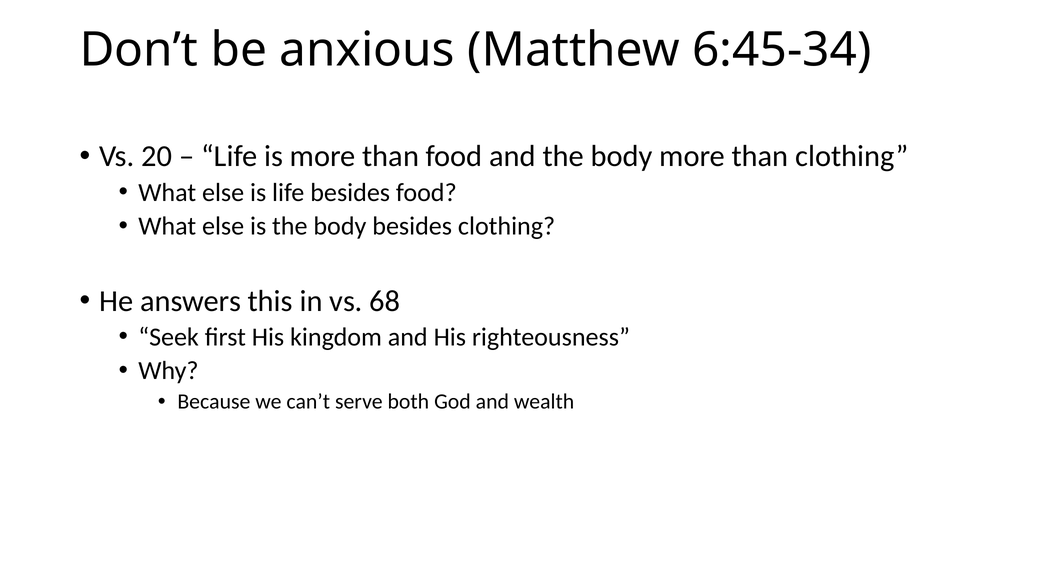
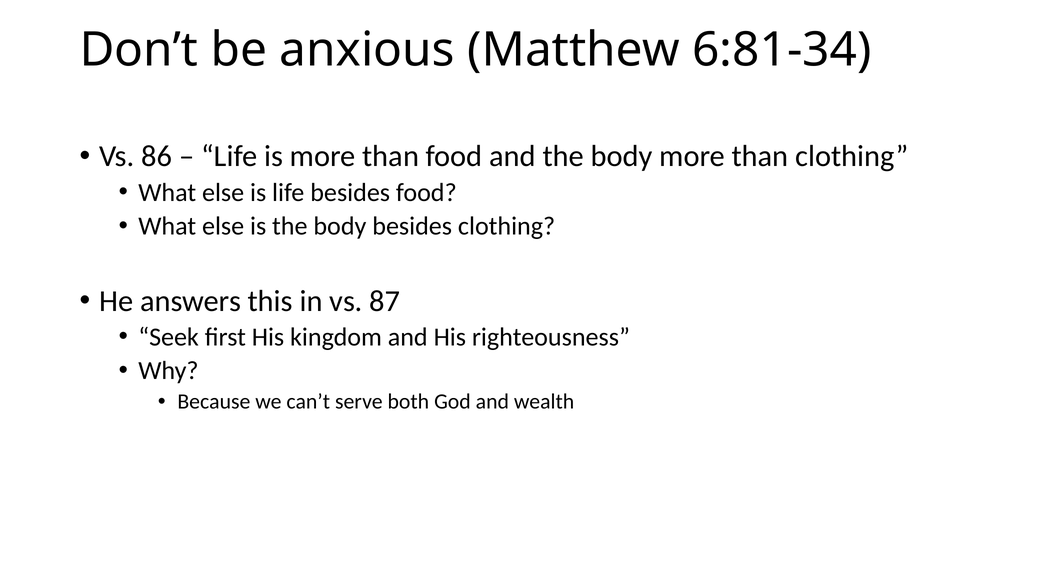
6:45-34: 6:45-34 -> 6:81-34 (782, 50)
20: 20 -> 86 (157, 157)
68: 68 -> 87 (385, 301)
